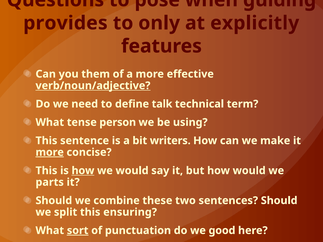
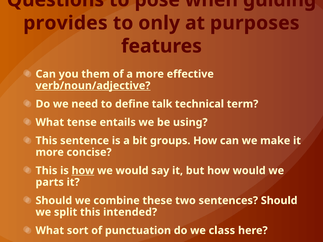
explicitly: explicitly -> purposes (255, 23)
person: person -> entails (118, 122)
writers: writers -> groups (170, 141)
more underline: present -> none (50, 152)
ensuring: ensuring -> intended (130, 212)
sort underline: present -> none (78, 231)
good: good -> class (222, 231)
